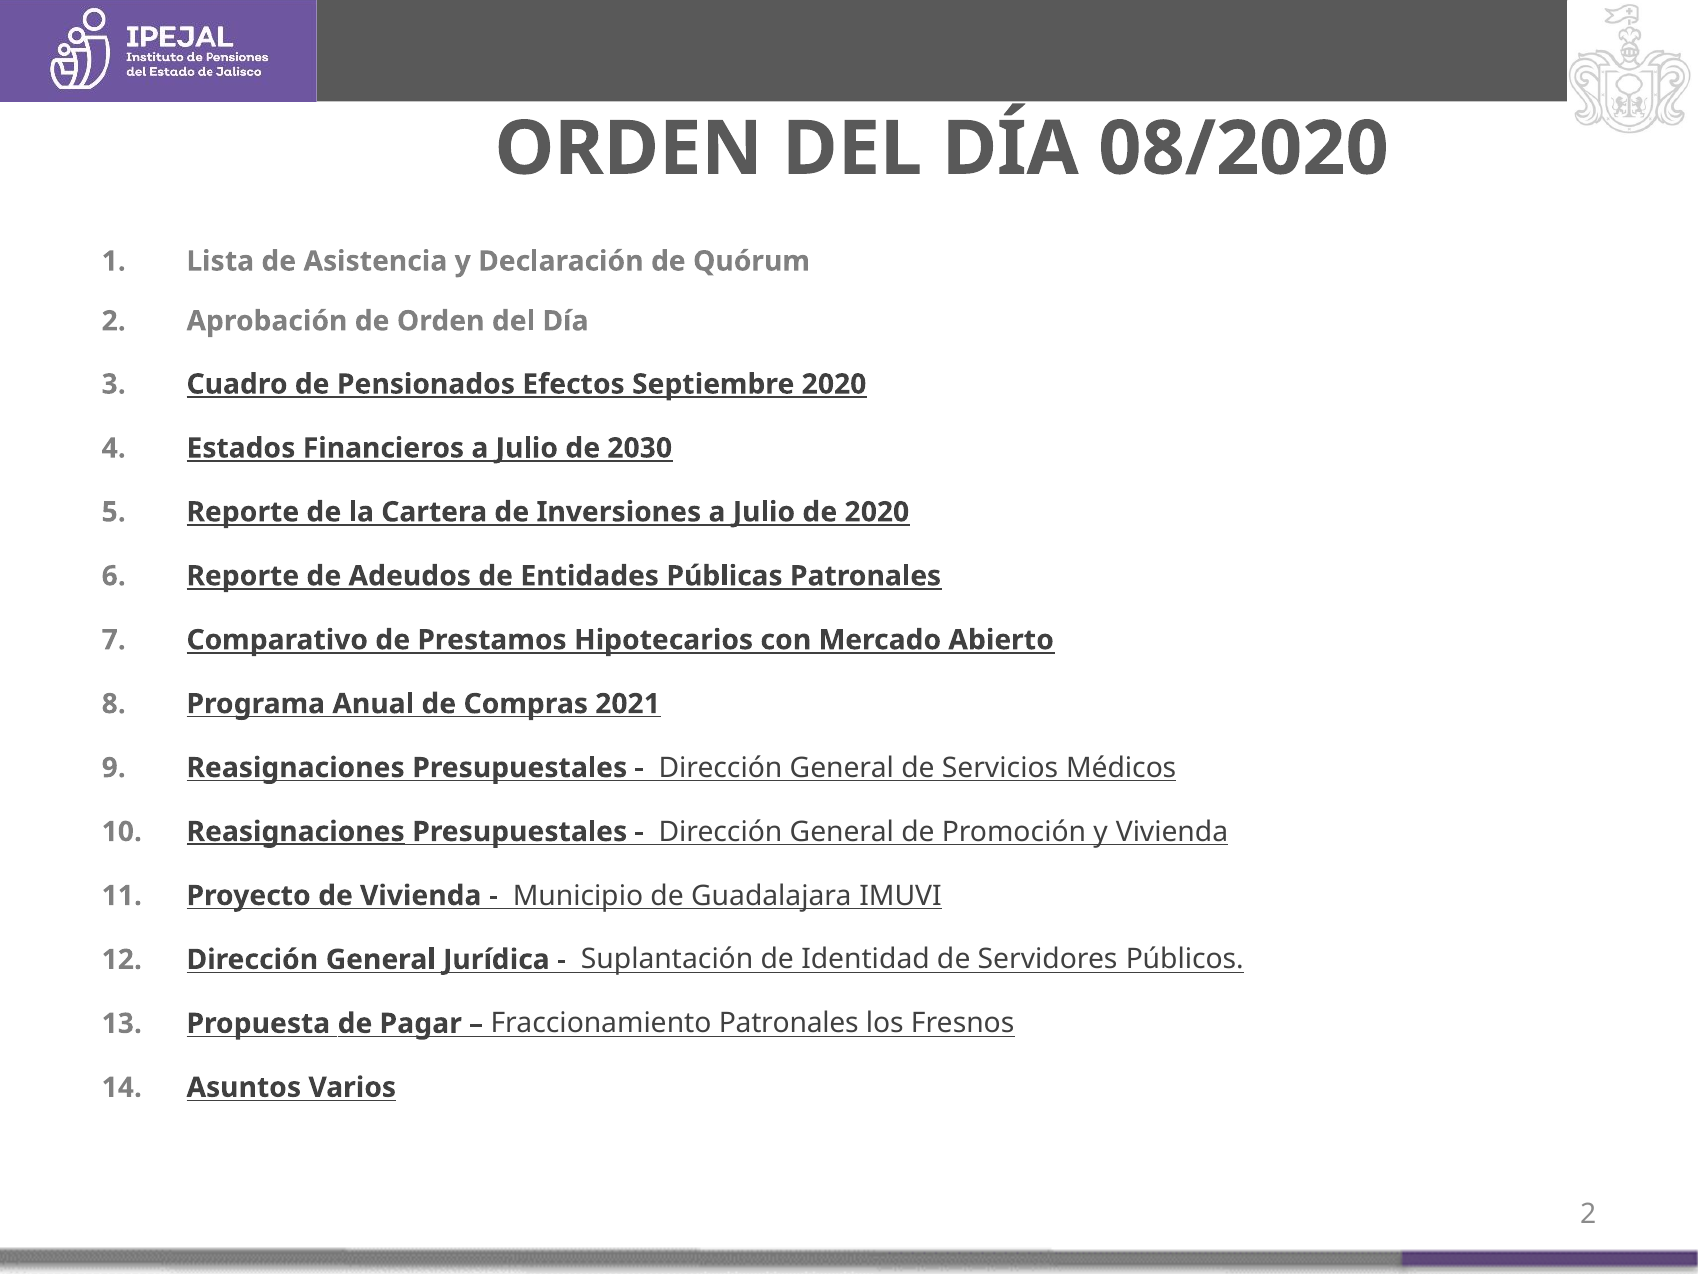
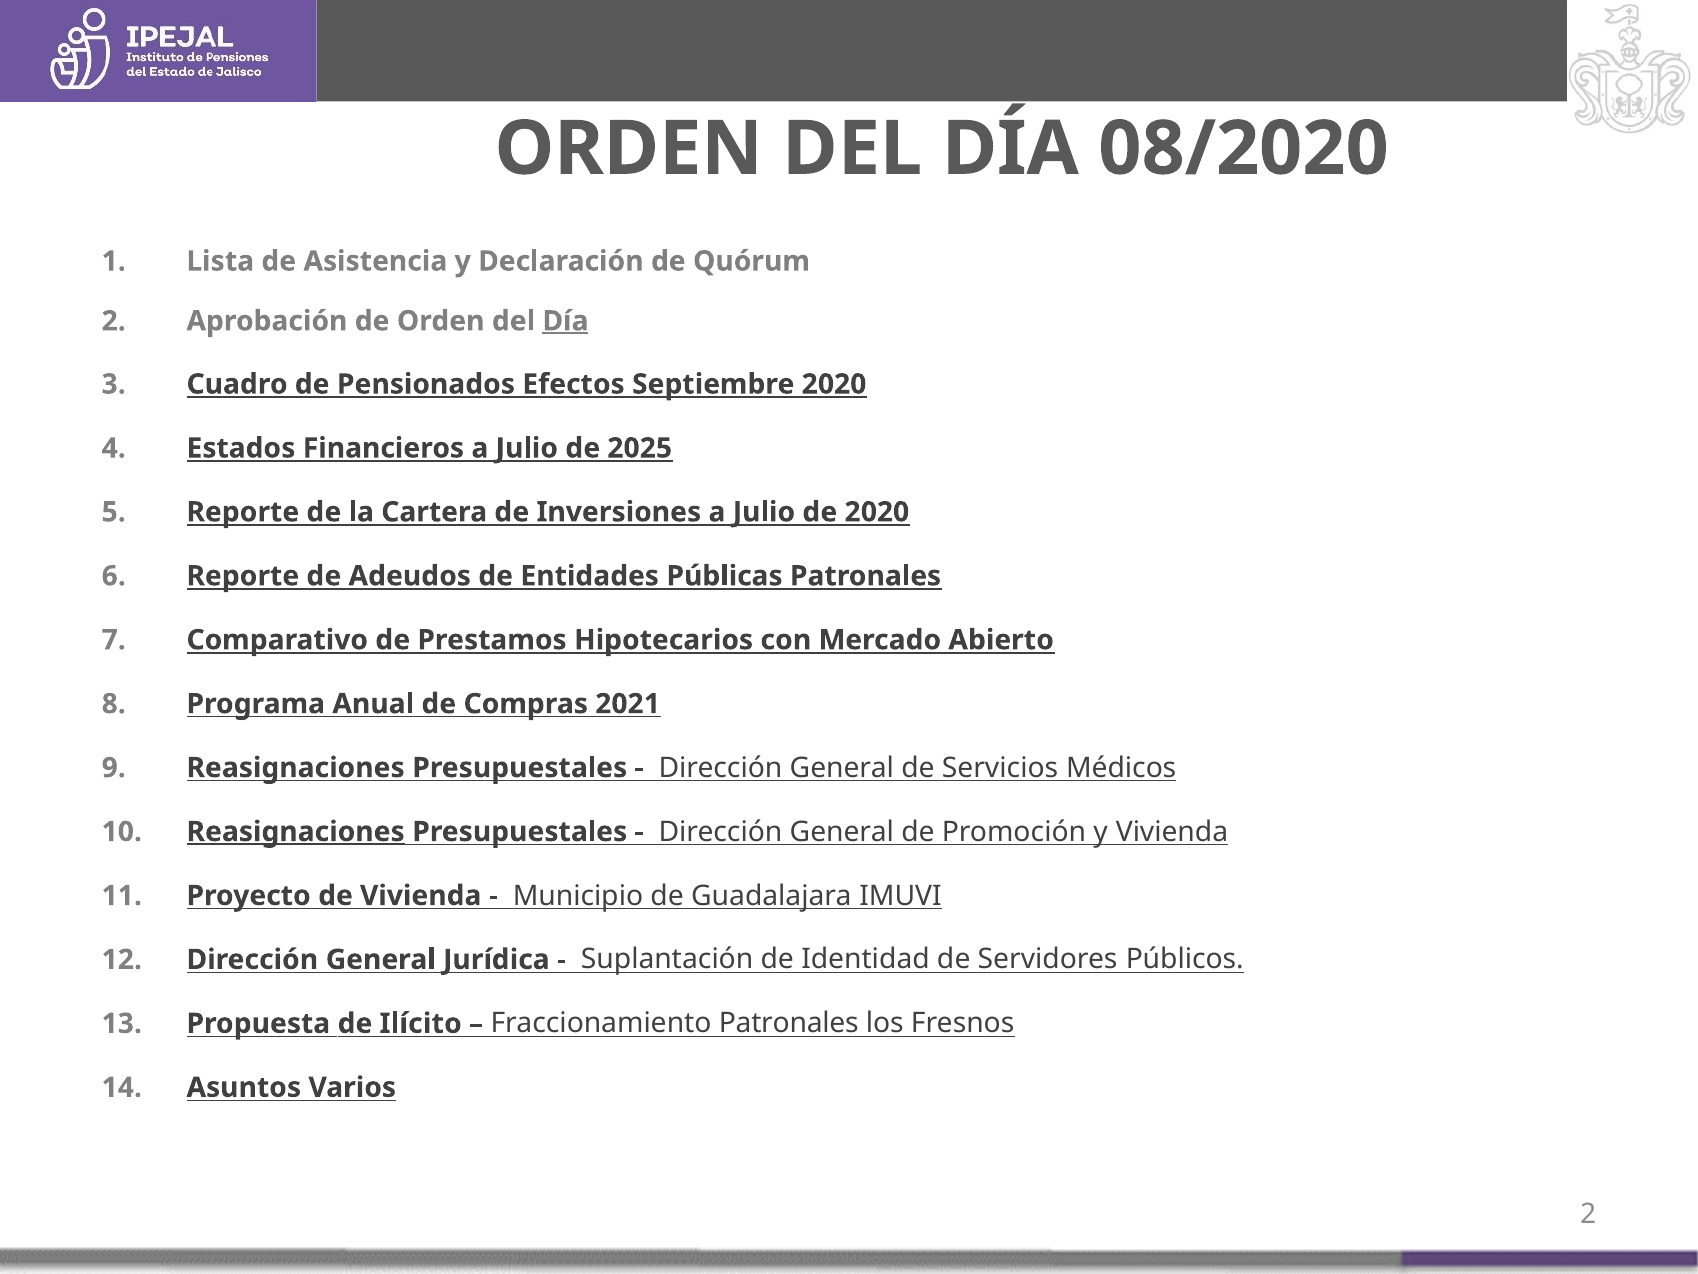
Día underline: none -> present (565, 321)
2030: 2030 -> 2025 (640, 448)
Pagar: Pagar -> Ilícito (421, 1023)
